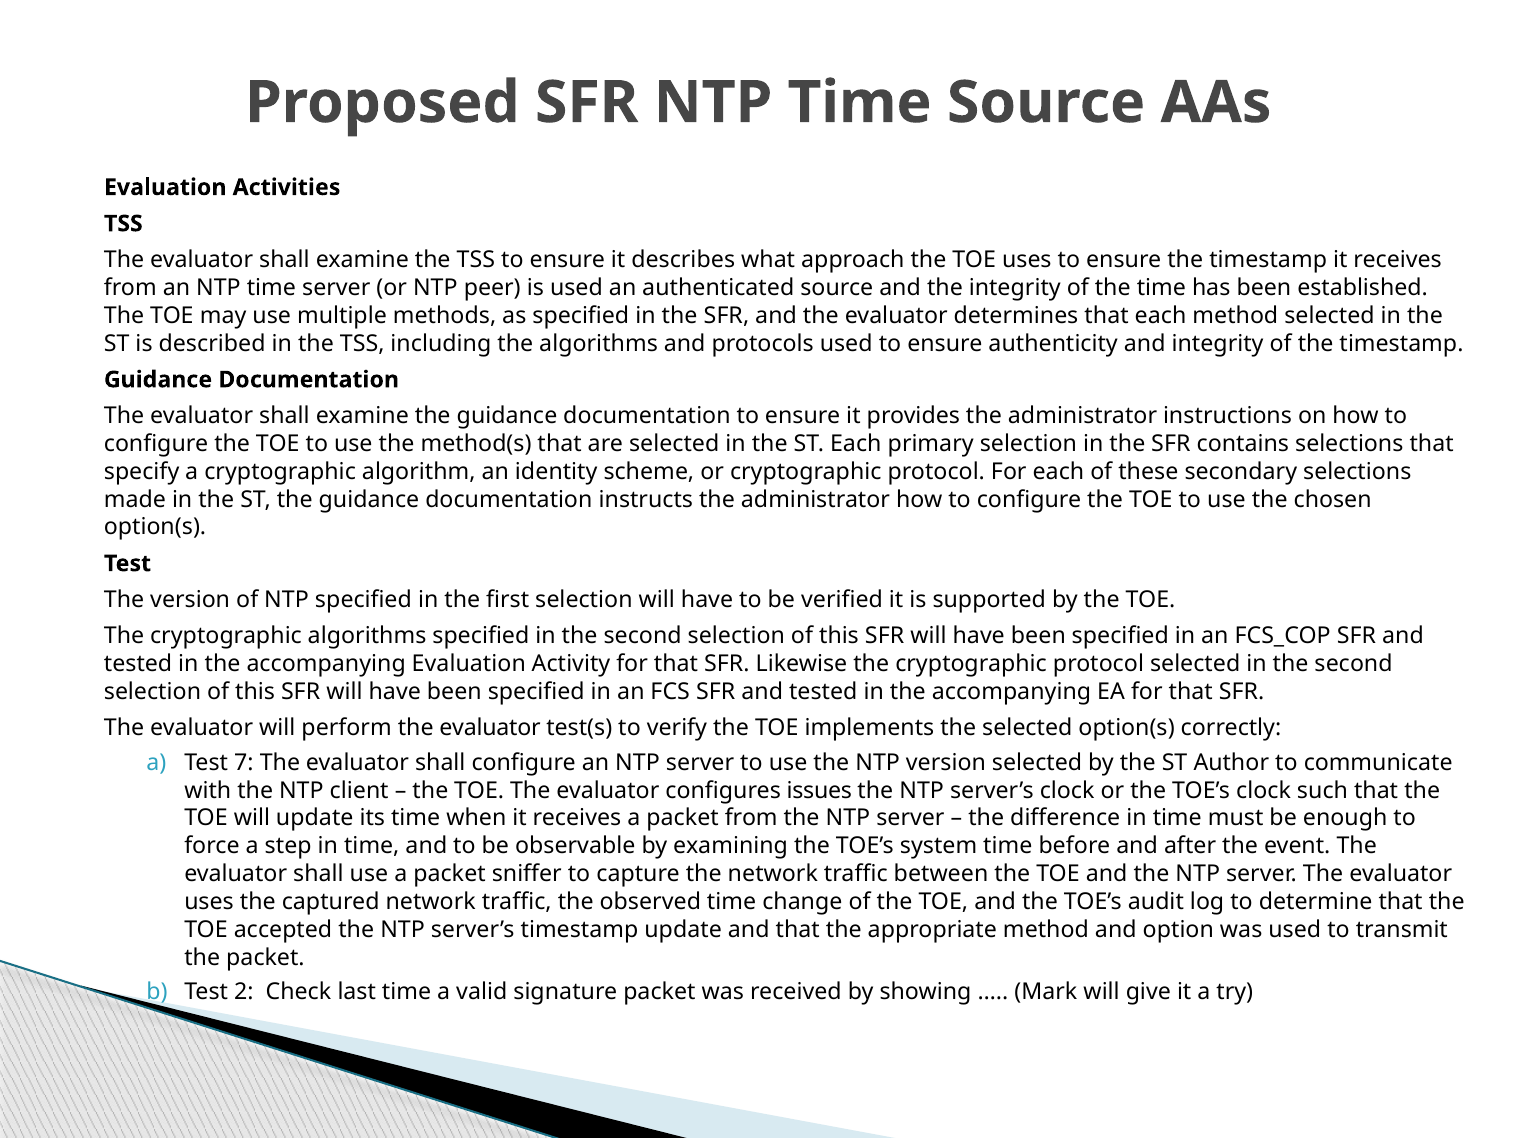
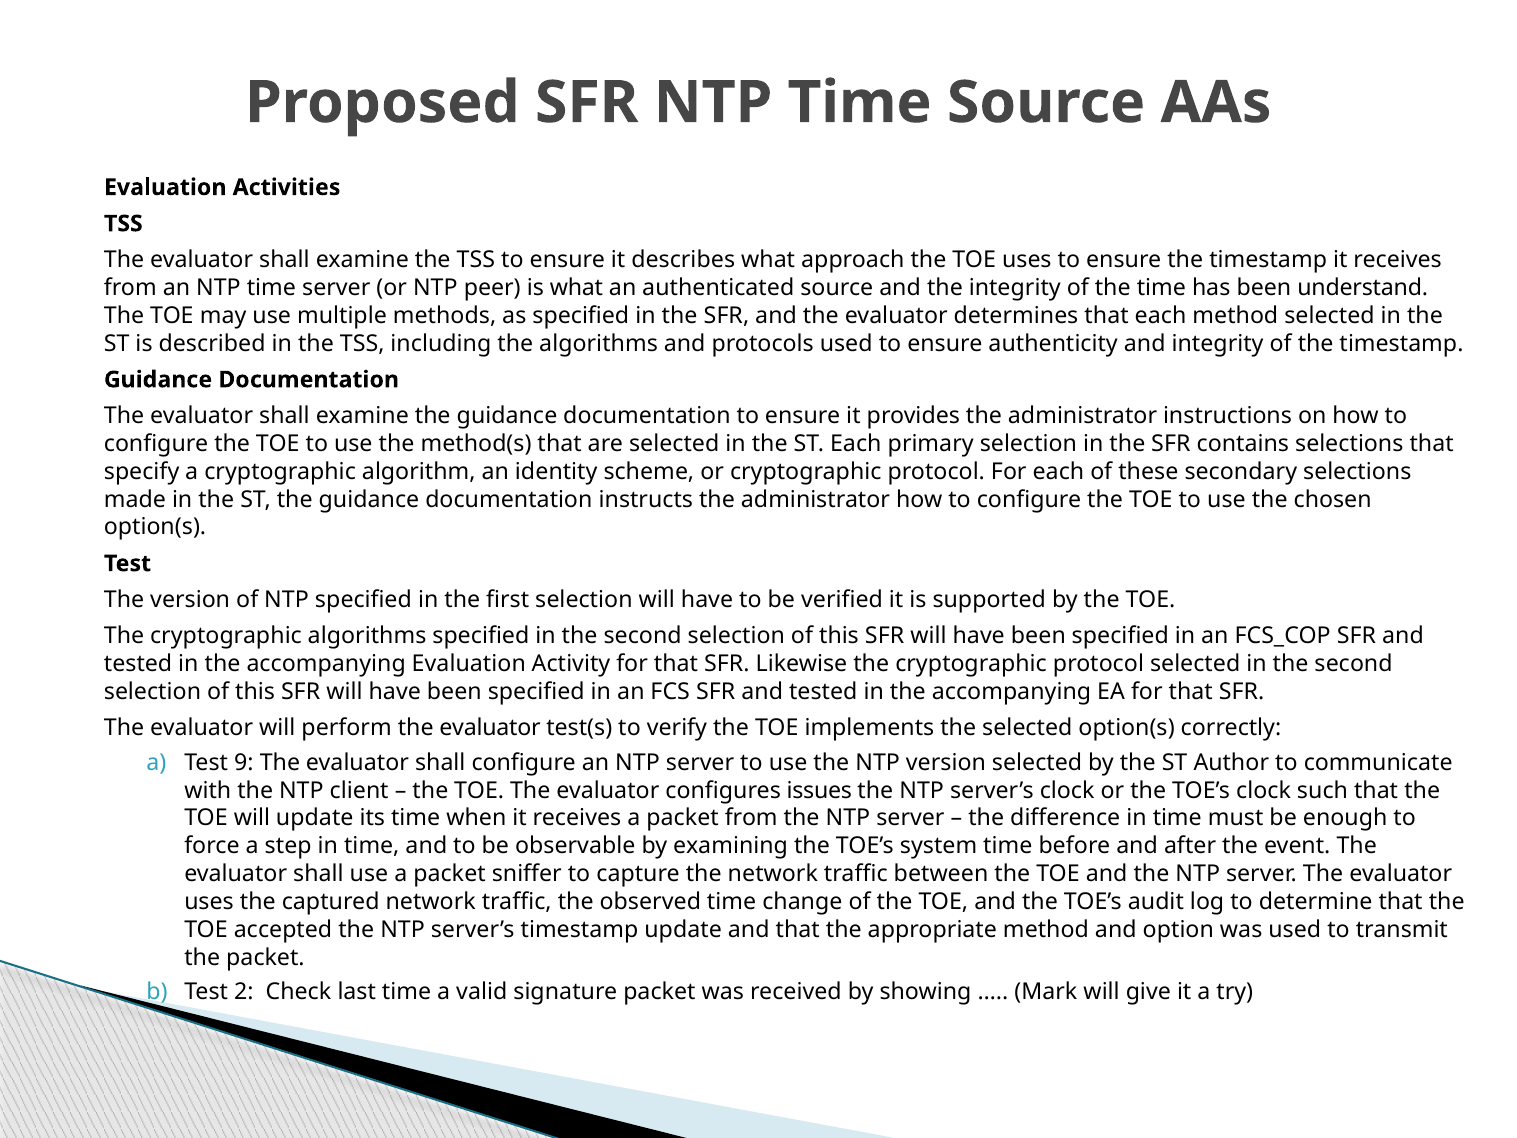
is used: used -> what (577, 288)
established: established -> understand (1363, 288)
7: 7 -> 9 (244, 763)
